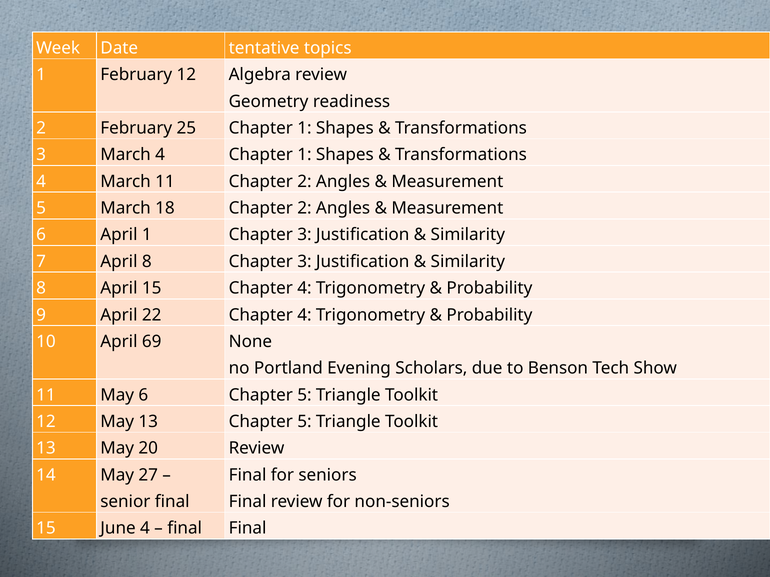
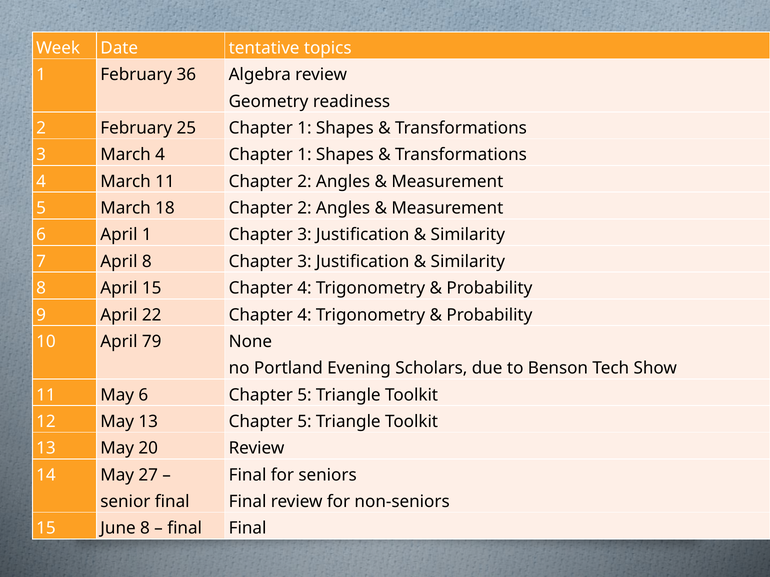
February 12: 12 -> 36 (186, 75)
69: 69 -> 79 (152, 342)
June 4: 4 -> 8 (145, 529)
